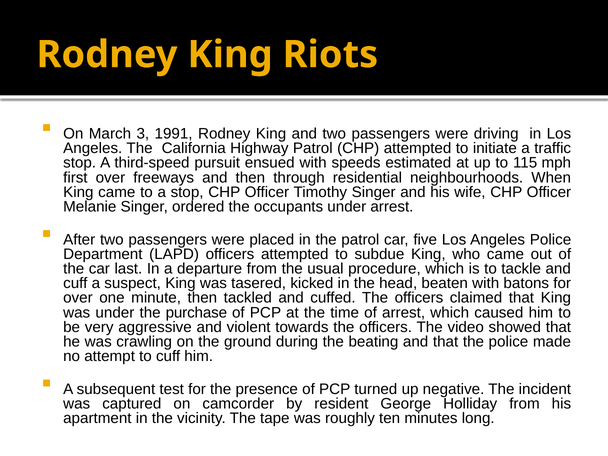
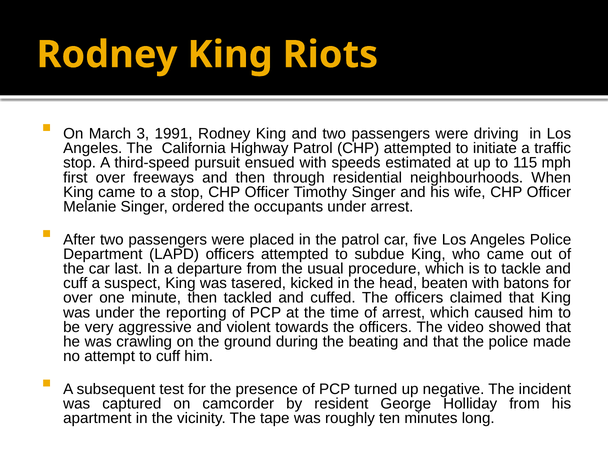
purchase: purchase -> reporting (196, 313)
